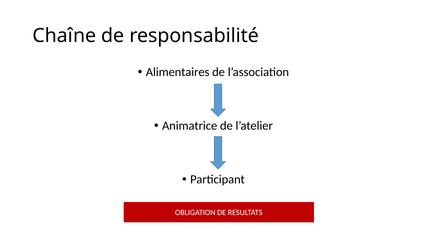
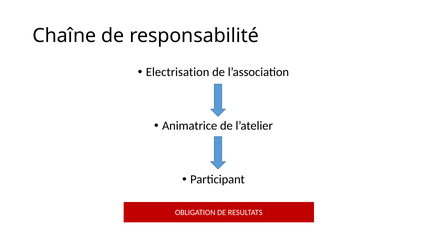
Alimentaires: Alimentaires -> Electrisation (178, 72)
